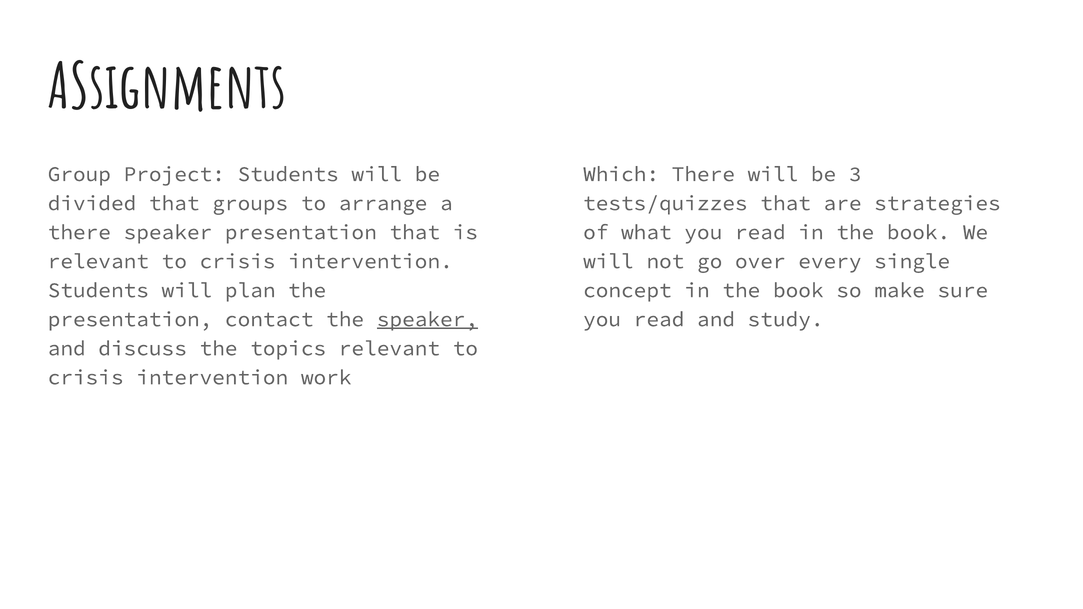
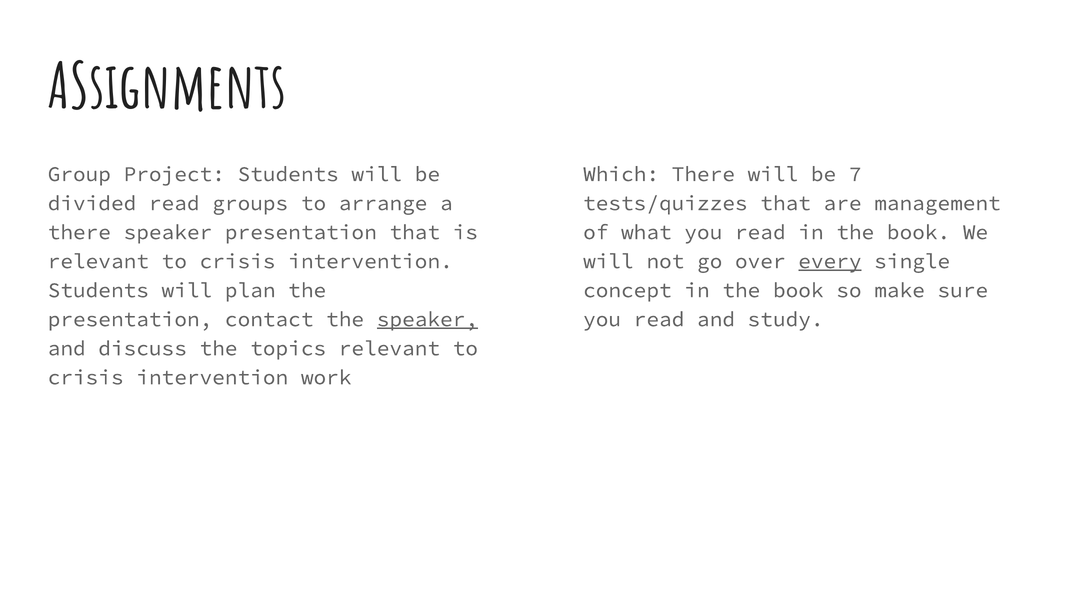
3: 3 -> 7 (855, 174)
divided that: that -> read (174, 203)
strategies: strategies -> management (937, 203)
every underline: none -> present (830, 261)
